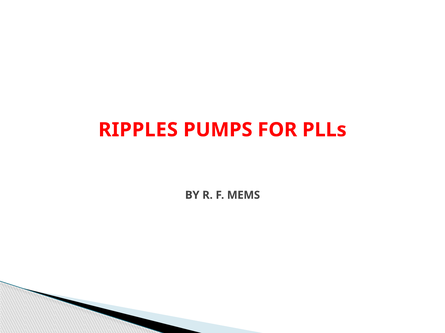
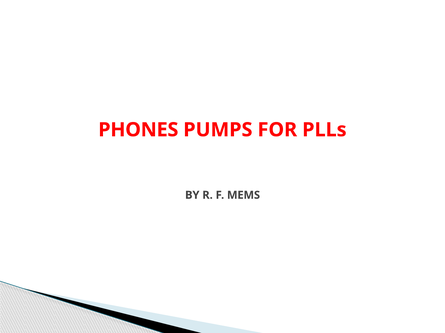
RIPPLES: RIPPLES -> PHONES (138, 130)
